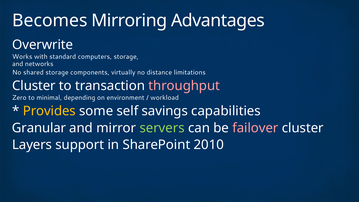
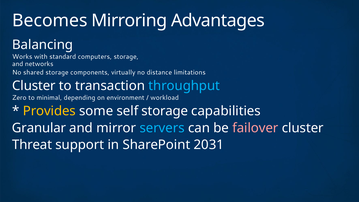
Overwrite: Overwrite -> Balancing (43, 45)
throughput colour: pink -> light blue (184, 86)
self savings: savings -> storage (165, 111)
servers colour: light green -> light blue (162, 128)
Layers: Layers -> Threat (32, 145)
2010: 2010 -> 2031 (209, 145)
